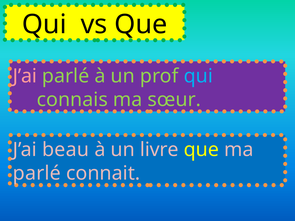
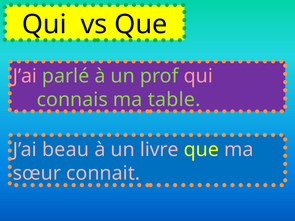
qui colour: light blue -> pink (198, 76)
sœur: sœur -> table (174, 100)
parlé: parlé -> sœur (37, 173)
